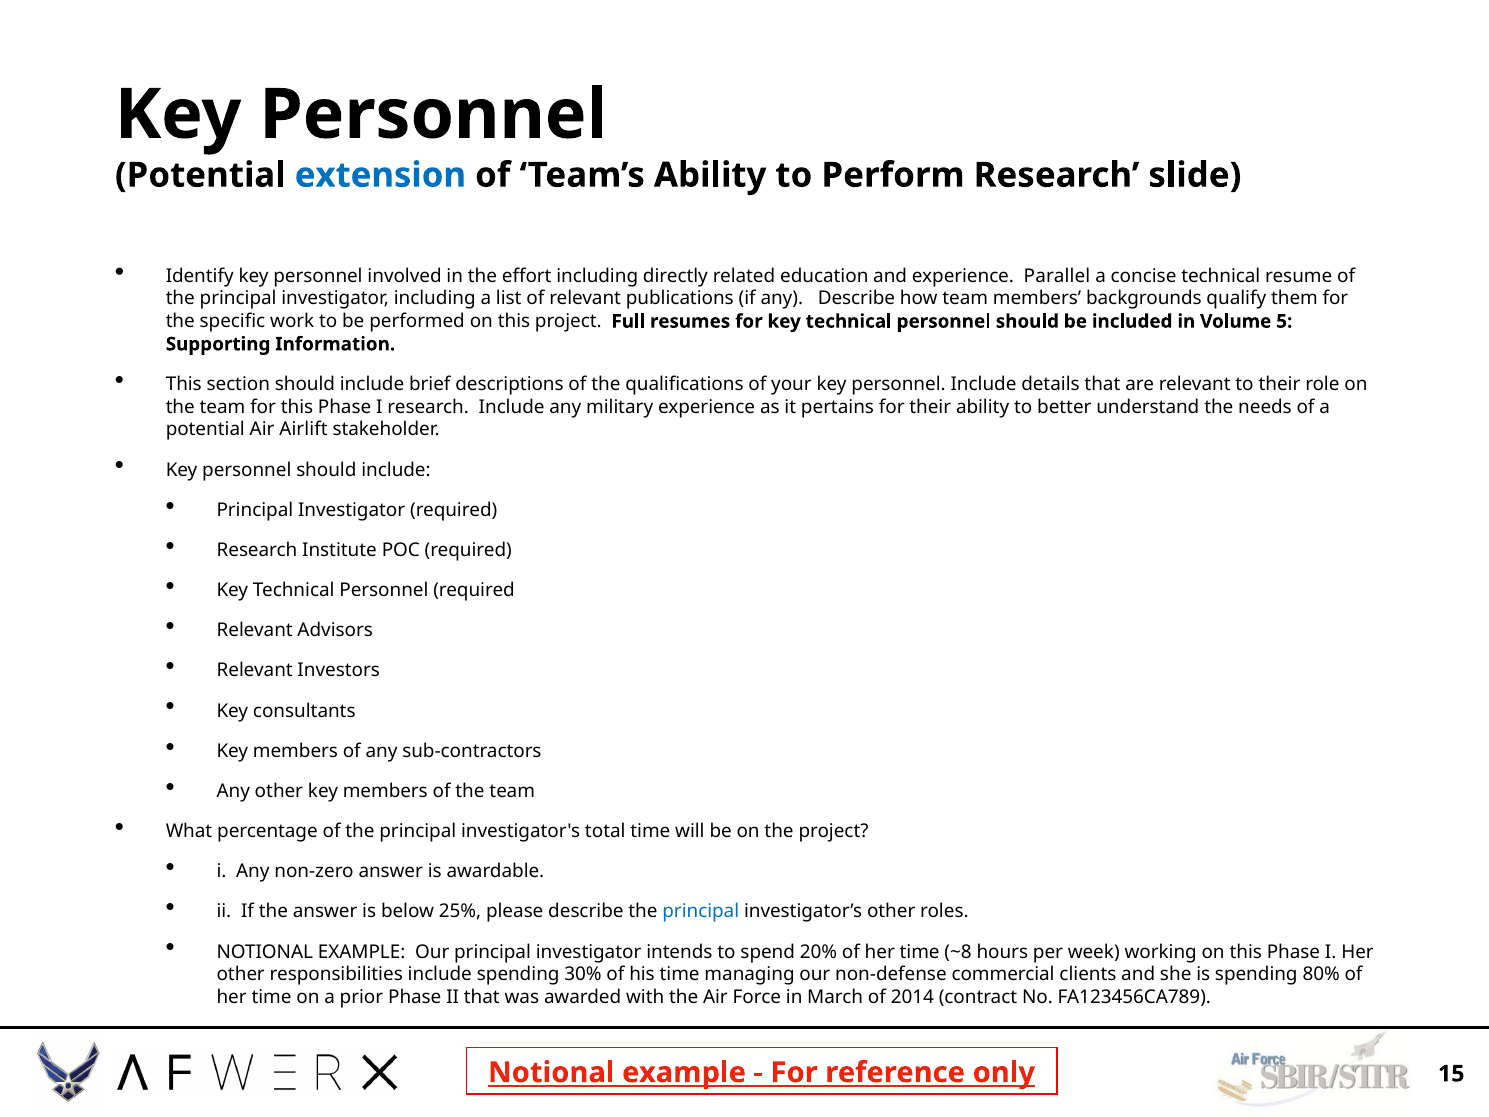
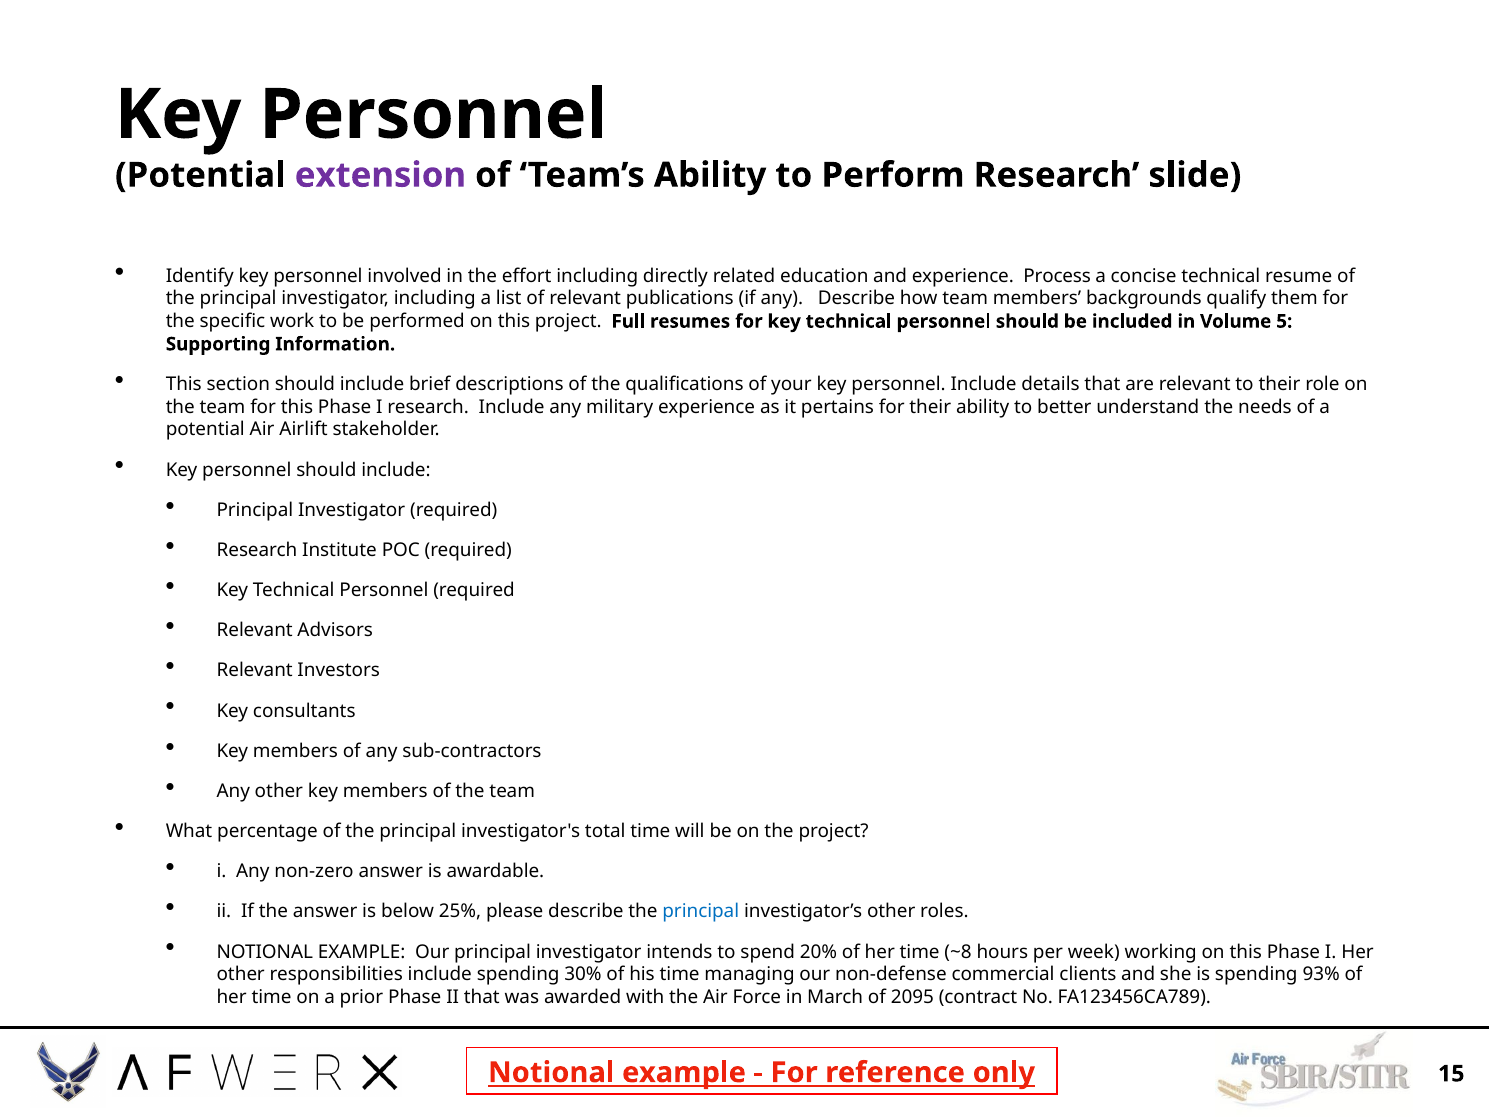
extension colour: blue -> purple (380, 175)
Parallel: Parallel -> Process (1057, 276)
80%: 80% -> 93% (1321, 974)
2014: 2014 -> 2095 (912, 997)
